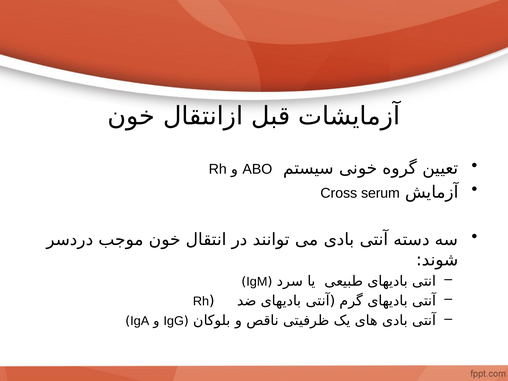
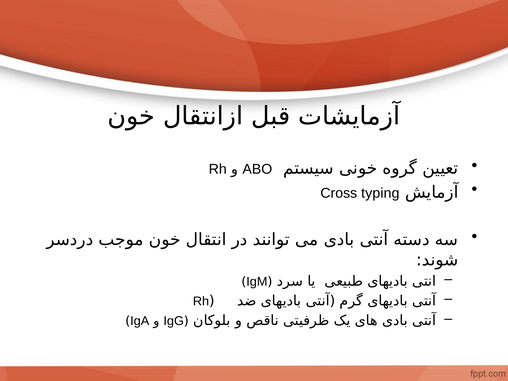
serum: serum -> typing (380, 193)
